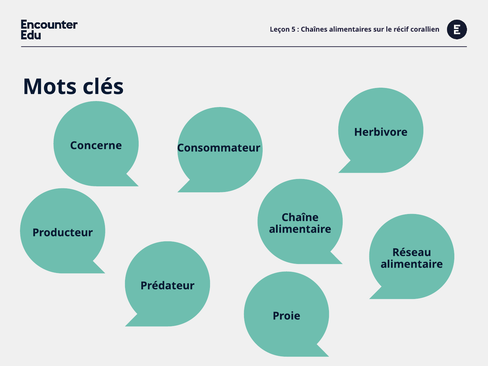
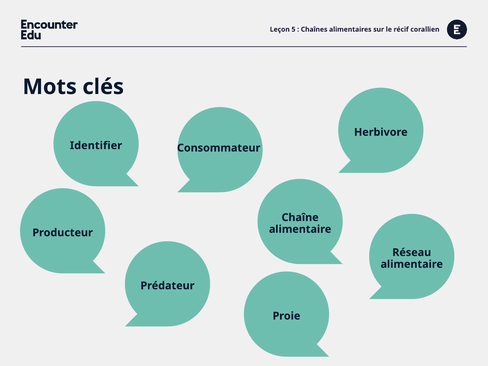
Concerne: Concerne -> Identifier (96, 146)
